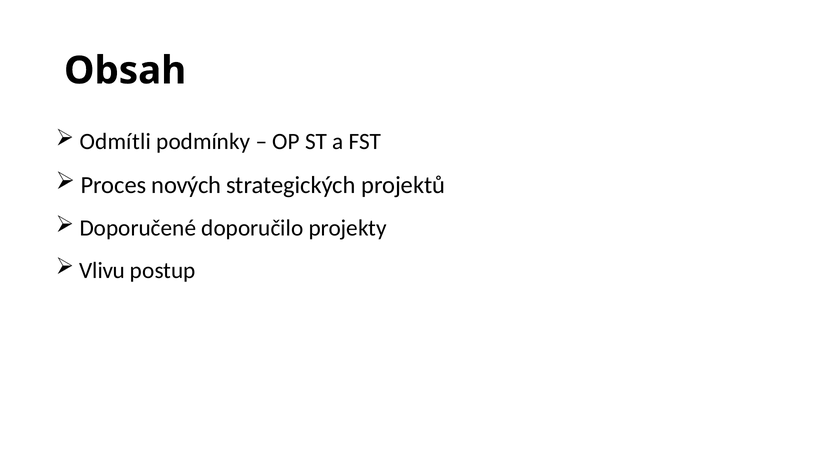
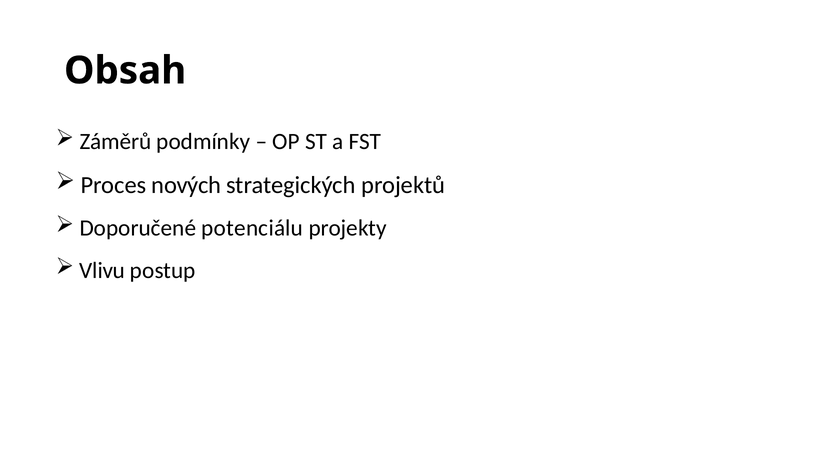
Odmítli: Odmítli -> Záměrů (115, 142)
doporučilo: doporučilo -> potenciálu (252, 228)
